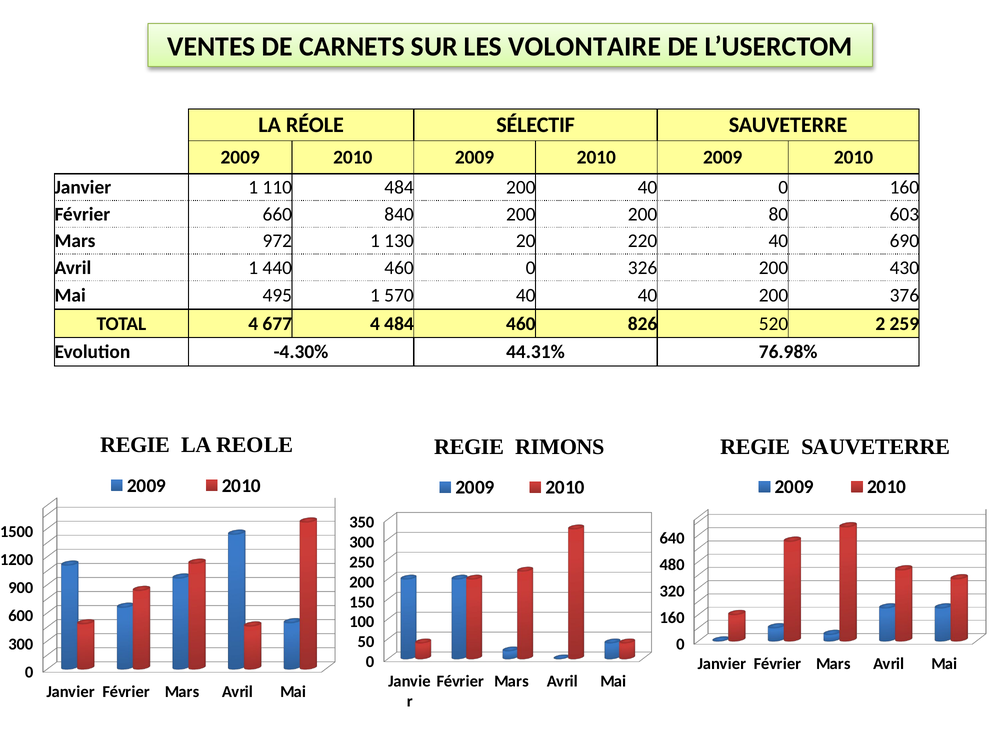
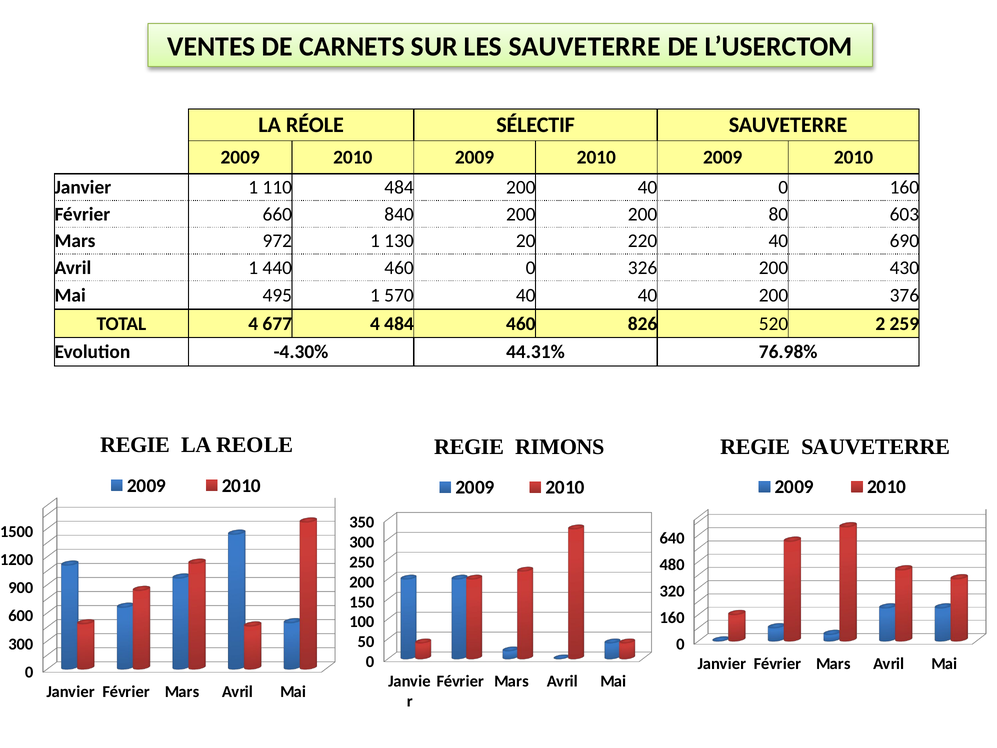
LES VOLONTAIRE: VOLONTAIRE -> SAUVETERRE (585, 47)
